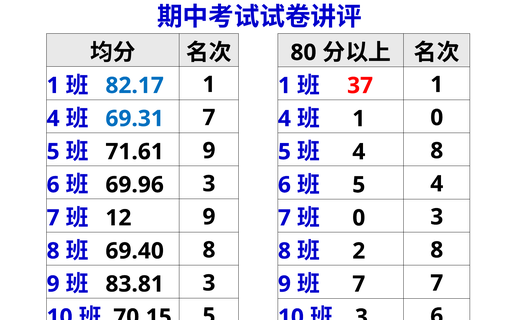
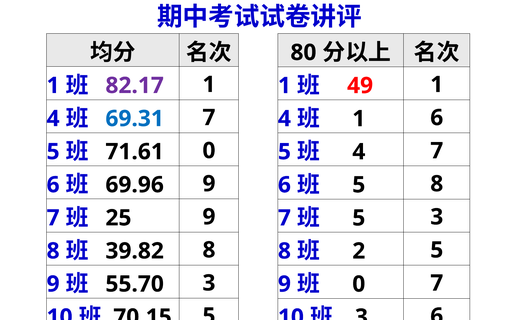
82.17 colour: blue -> purple (135, 86)
37: 37 -> 49 (360, 86)
1 0: 0 -> 6 (437, 118)
71.61 9: 9 -> 0 (209, 151)
4 8: 8 -> 7 (437, 151)
69.96 3: 3 -> 9 (209, 184)
5 4: 4 -> 8 (437, 184)
12: 12 -> 25 (118, 218)
0: 0 -> 5 (359, 218)
69.40: 69.40 -> 39.82 (135, 251)
2 8: 8 -> 5 (437, 250)
83.81: 83.81 -> 55.70 (135, 284)
7: 7 -> 0 (359, 284)
